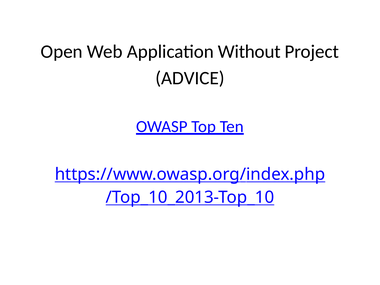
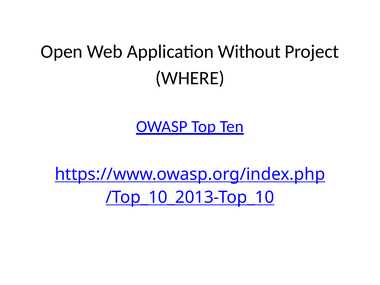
ADVICE: ADVICE -> WHERE (190, 78)
